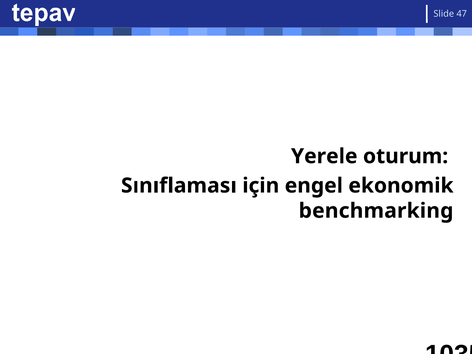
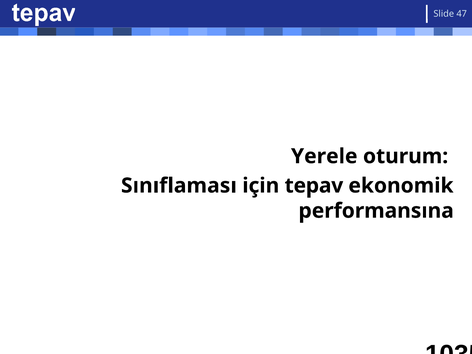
engel: engel -> tepav (314, 186)
benchmarking: benchmarking -> performansına (376, 211)
